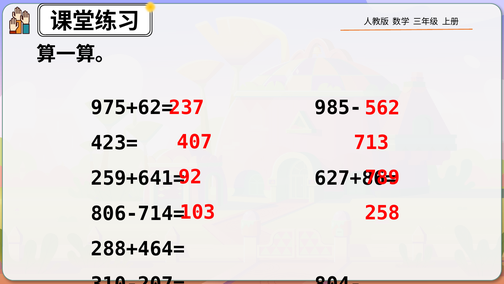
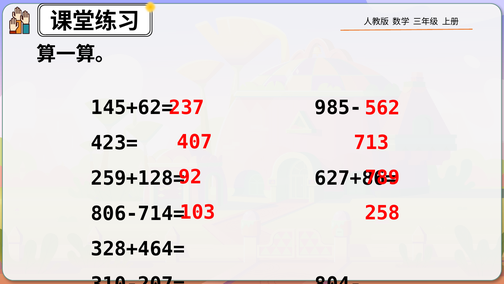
975+62=: 975+62= -> 145+62= (132, 107)
259+641=: 259+641= -> 259+128= (138, 178)
288+464=: 288+464= -> 328+464= (138, 249)
